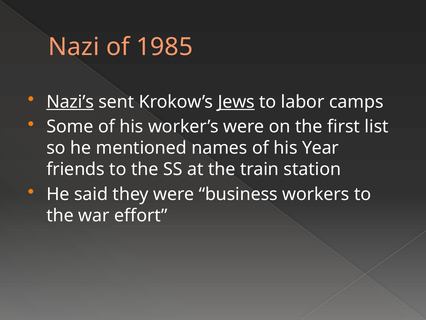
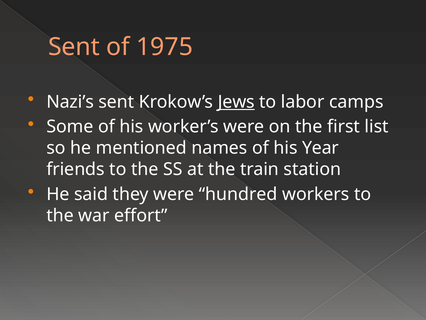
Nazi: Nazi -> Sent (74, 47)
1985: 1985 -> 1975 (164, 47)
Nazi’s underline: present -> none (70, 102)
business: business -> hundred (238, 194)
